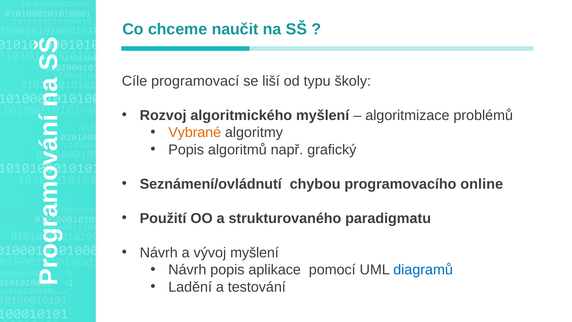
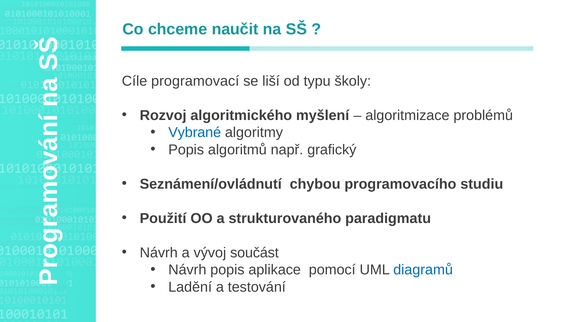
Vybrané colour: orange -> blue (195, 132)
online: online -> studiu (482, 184)
vývoj myšlení: myšlení -> součást (254, 253)
